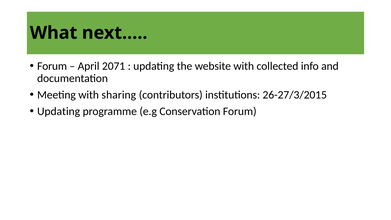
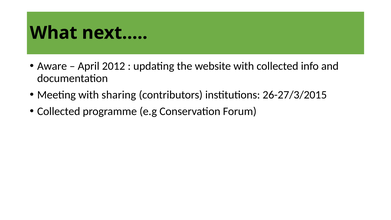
Forum: Forum -> Aware (52, 66)
2071: 2071 -> 2012 (114, 66)
Updating: Updating -> Collected (59, 111)
